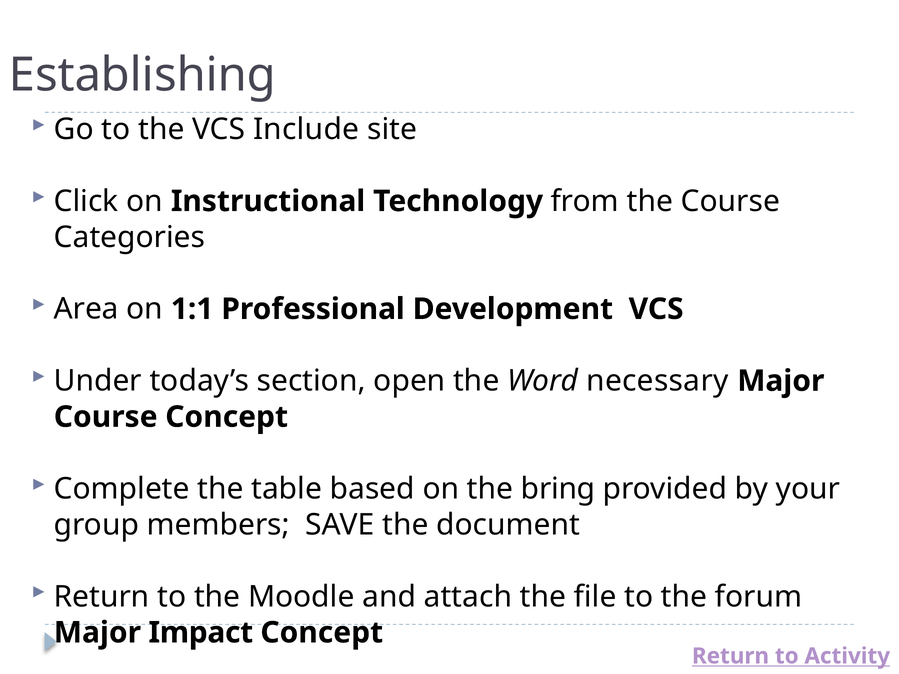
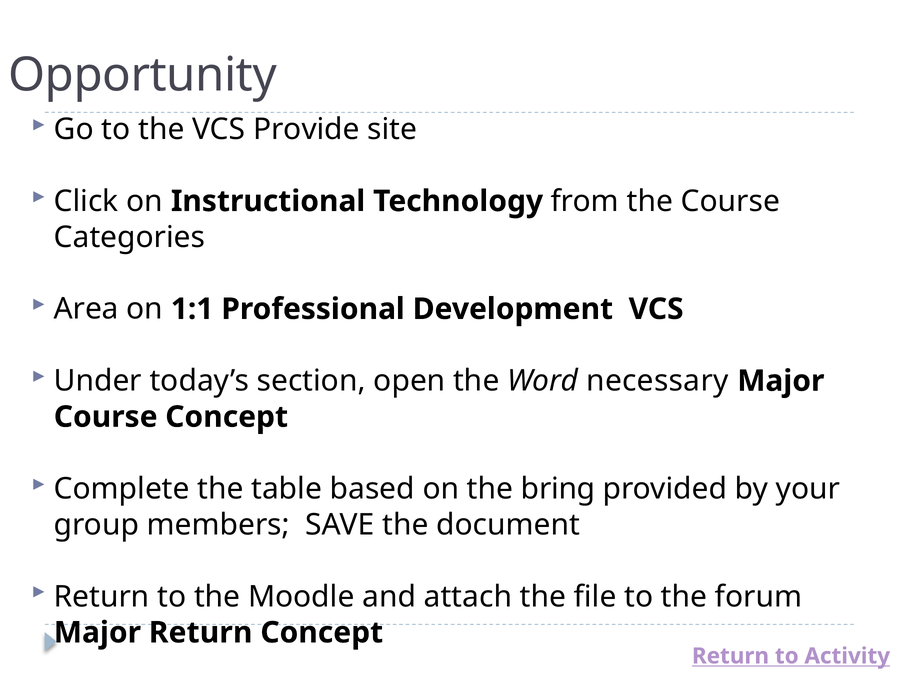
Establishing: Establishing -> Opportunity (143, 75)
Include: Include -> Provide (306, 129)
Major Impact: Impact -> Return (201, 633)
